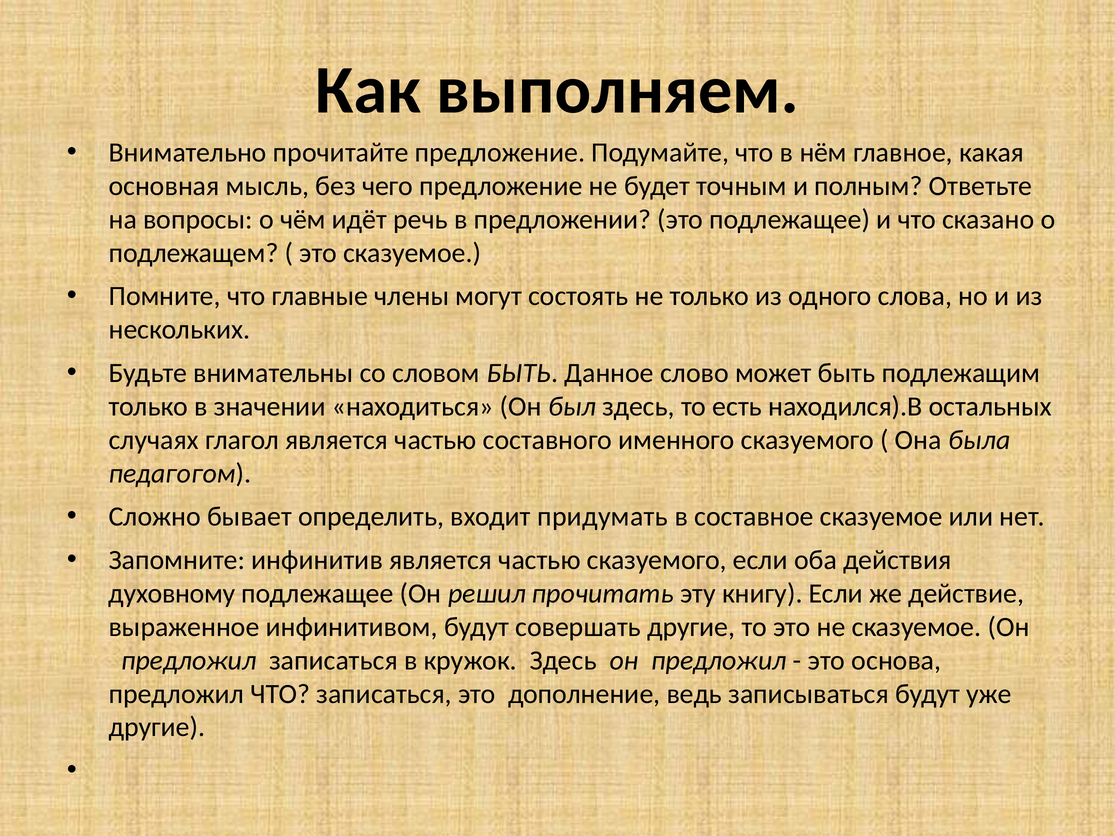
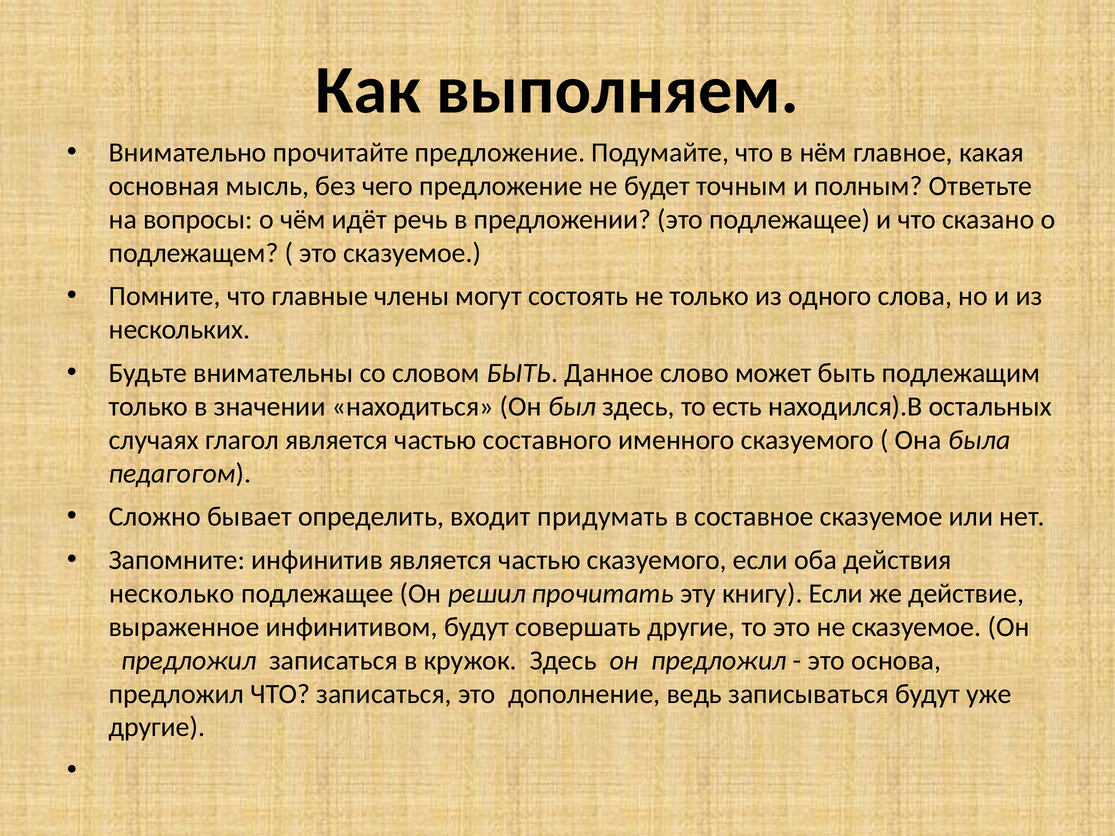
духовному: духовному -> несколько (172, 594)
